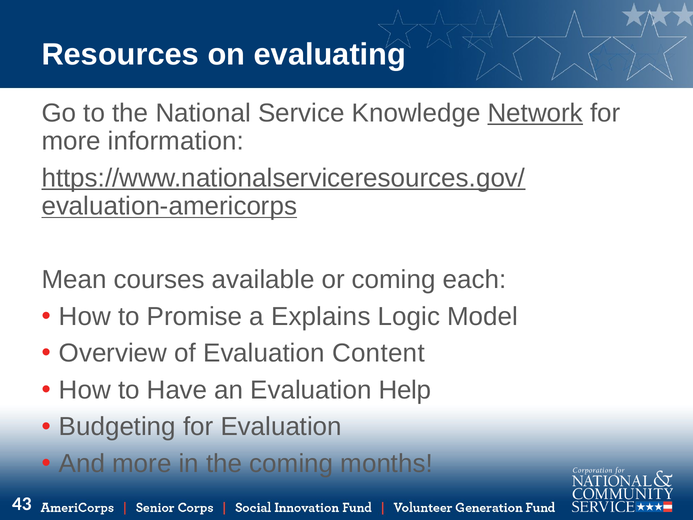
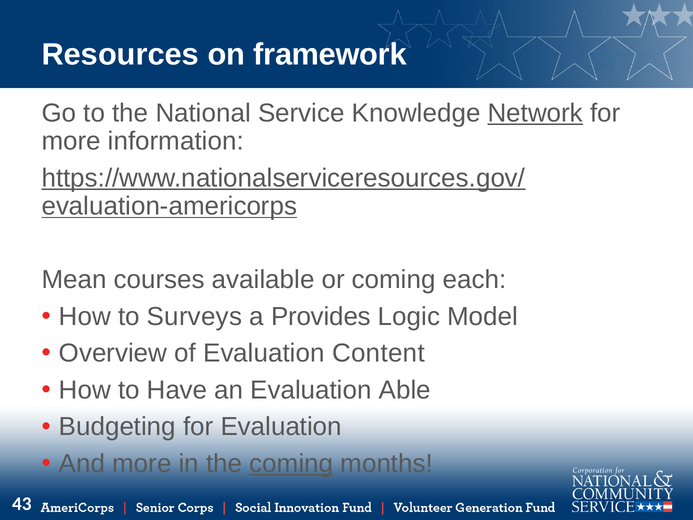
evaluating: evaluating -> framework (330, 55)
Promise: Promise -> Surveys (194, 316)
Explains: Explains -> Provides (321, 316)
Help: Help -> Able (405, 390)
coming underline: none -> present (291, 463)
